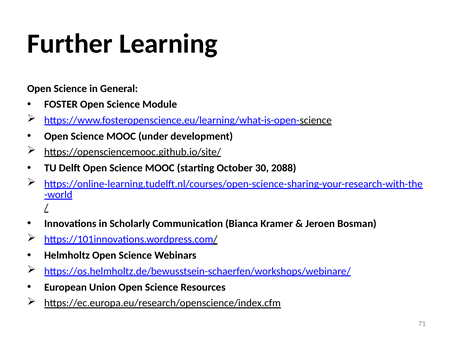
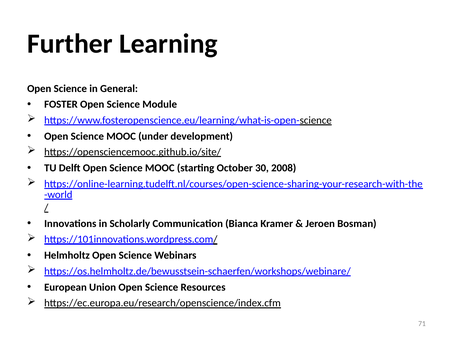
2088: 2088 -> 2008 (284, 168)
